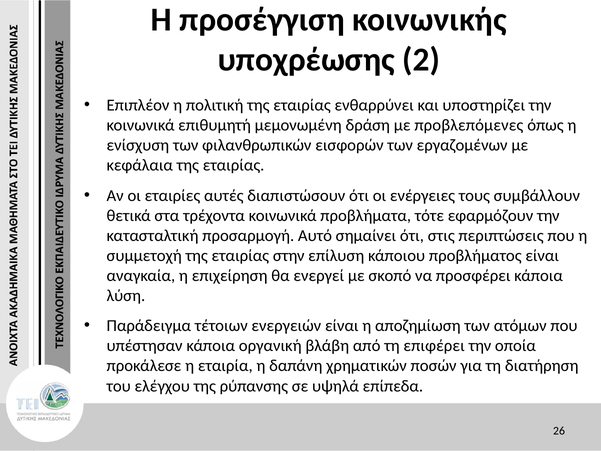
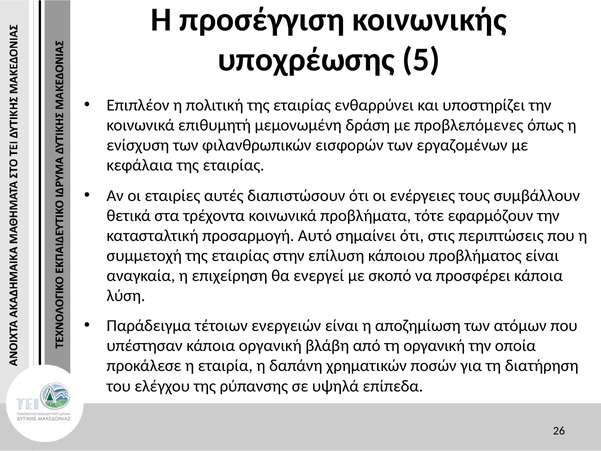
2: 2 -> 5 (421, 60)
τη επιφέρει: επιφέρει -> οργανική (434, 346)
